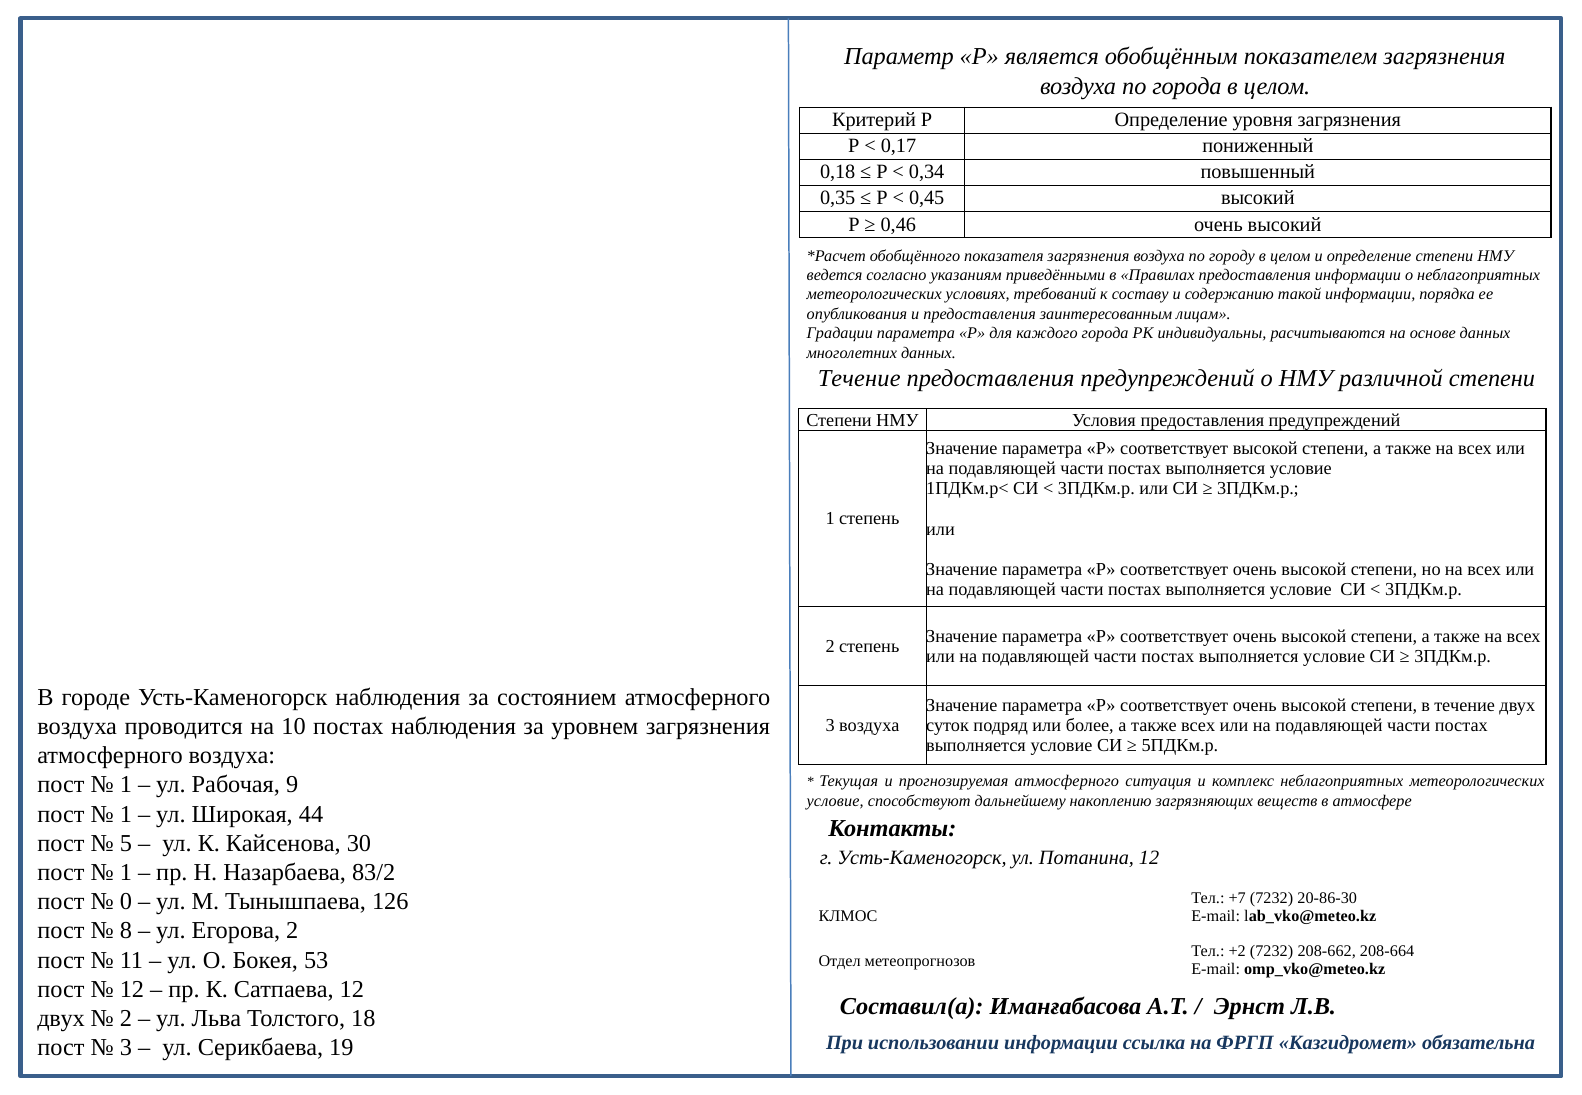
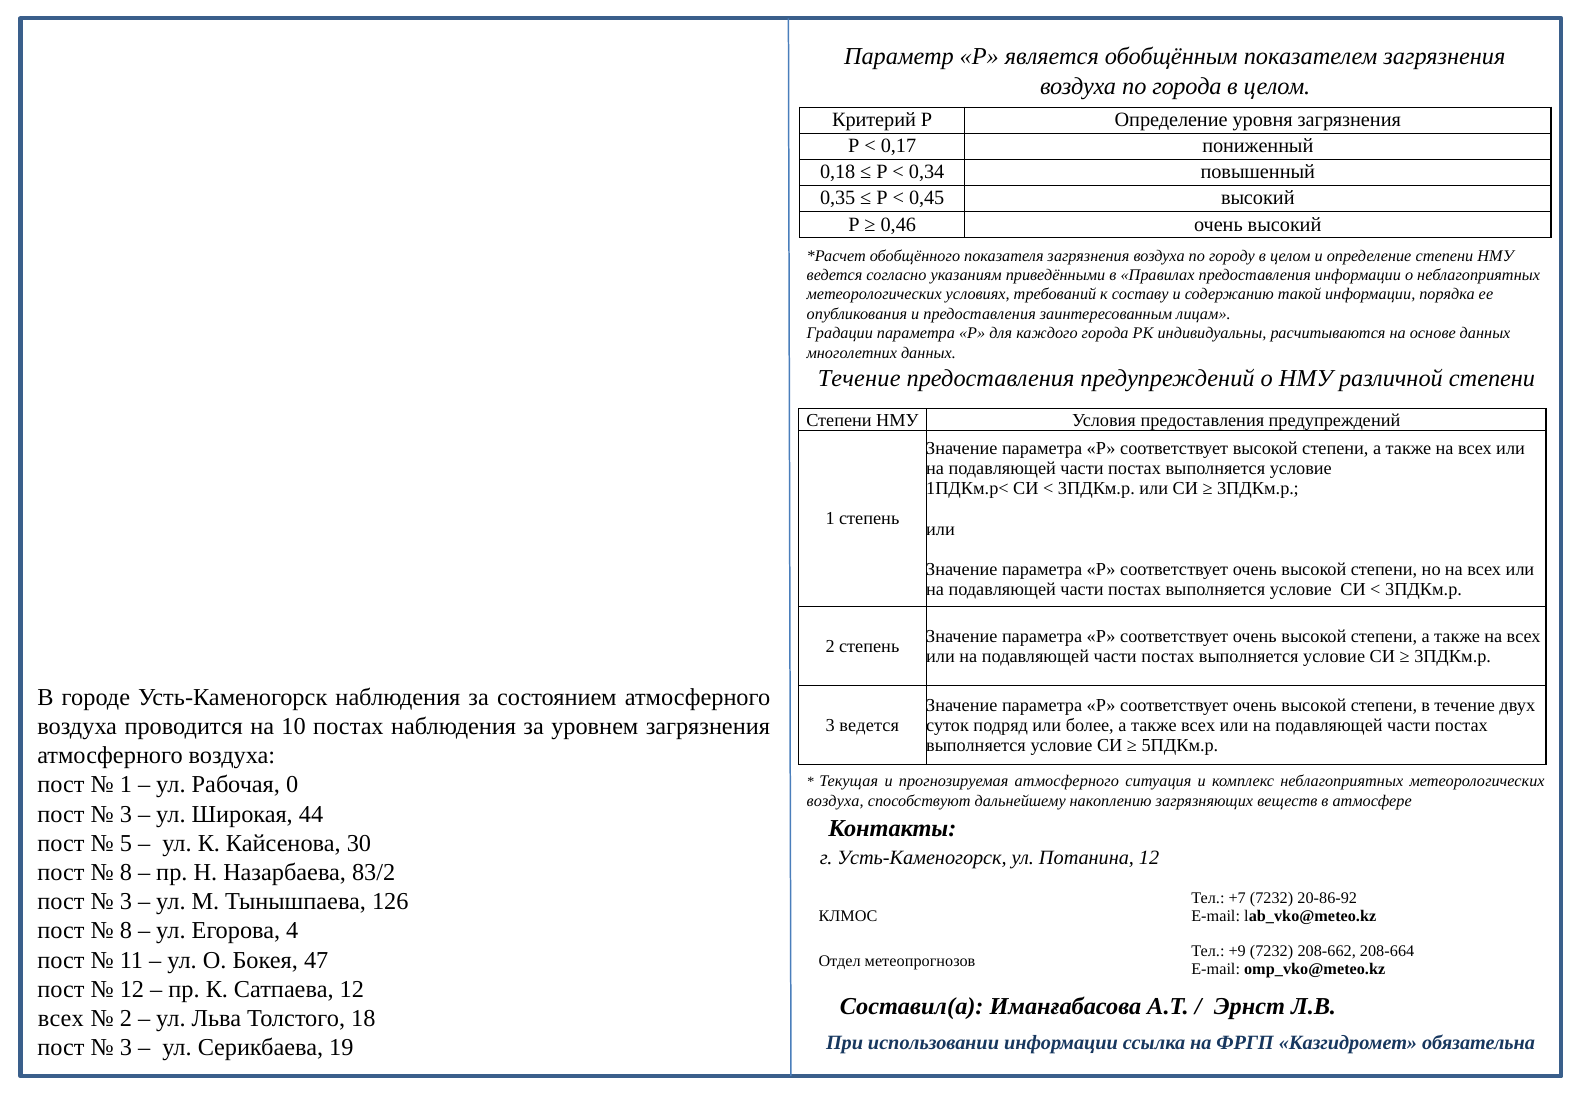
3 воздуха: воздуха -> ведется (869, 726)
9: 9 -> 0 (292, 785)
условие: условие -> воздуха (835, 801)
1: 1 -> 3 (126, 814)
1: 1 -> 8 (126, 873)
0: 0 -> 3 (126, 902)
20-86-30: 20-86-30 -> 20-86-92 (1327, 898)
Егорова 2: 2 -> 4 (292, 931)
+2: +2 -> +9 (1237, 952)
53: 53 -> 47 (316, 960)
двух: двух -> всех (61, 1019)
